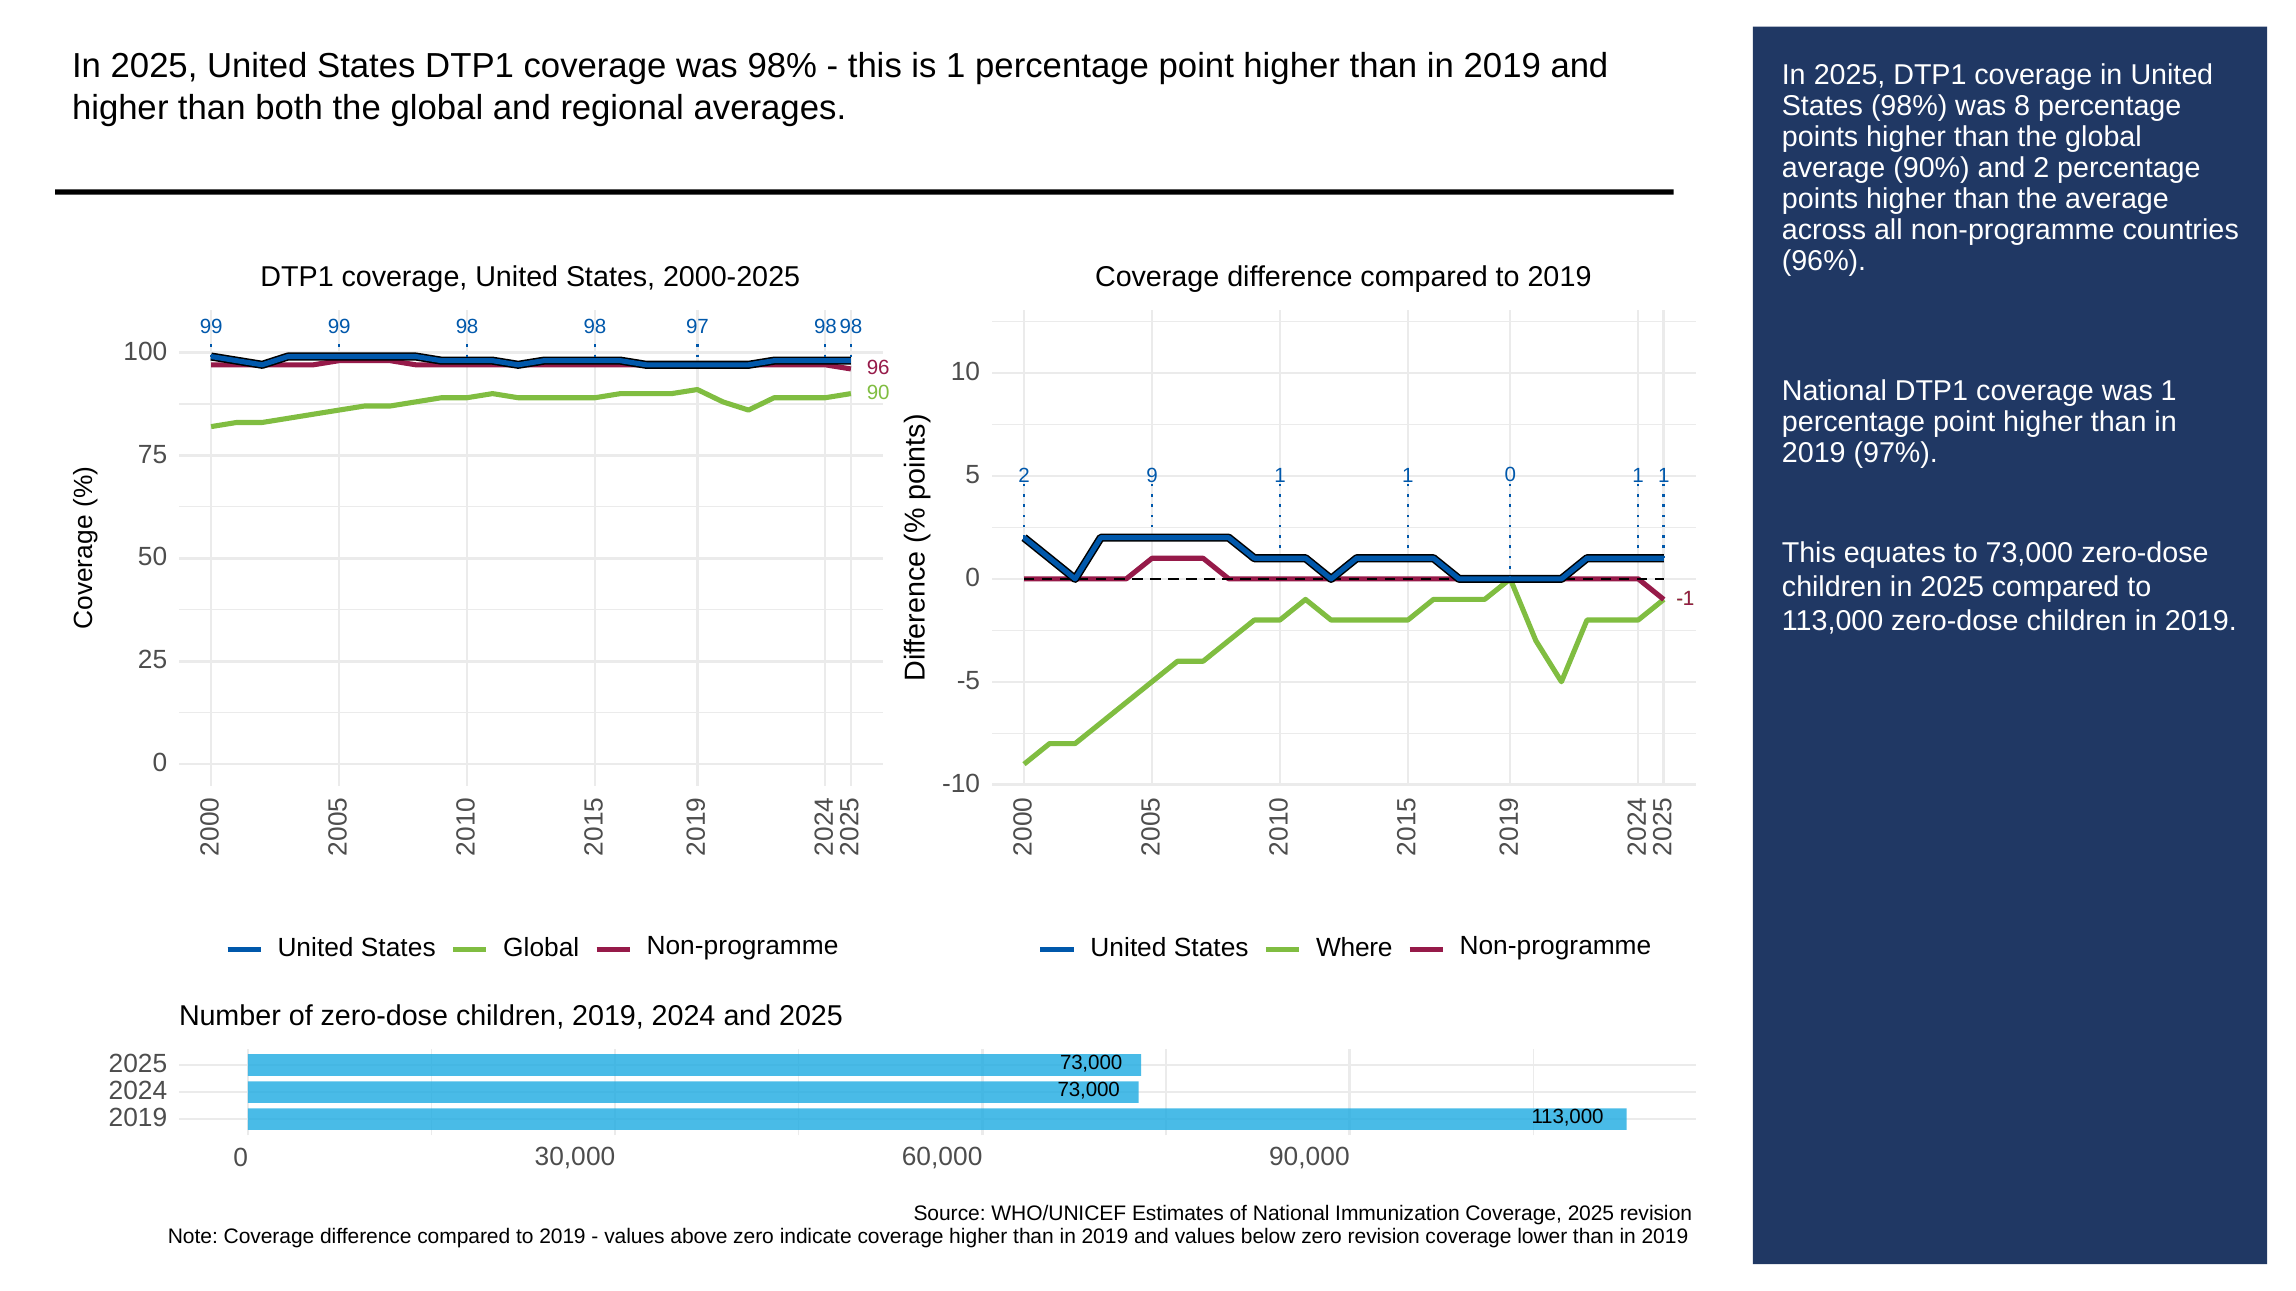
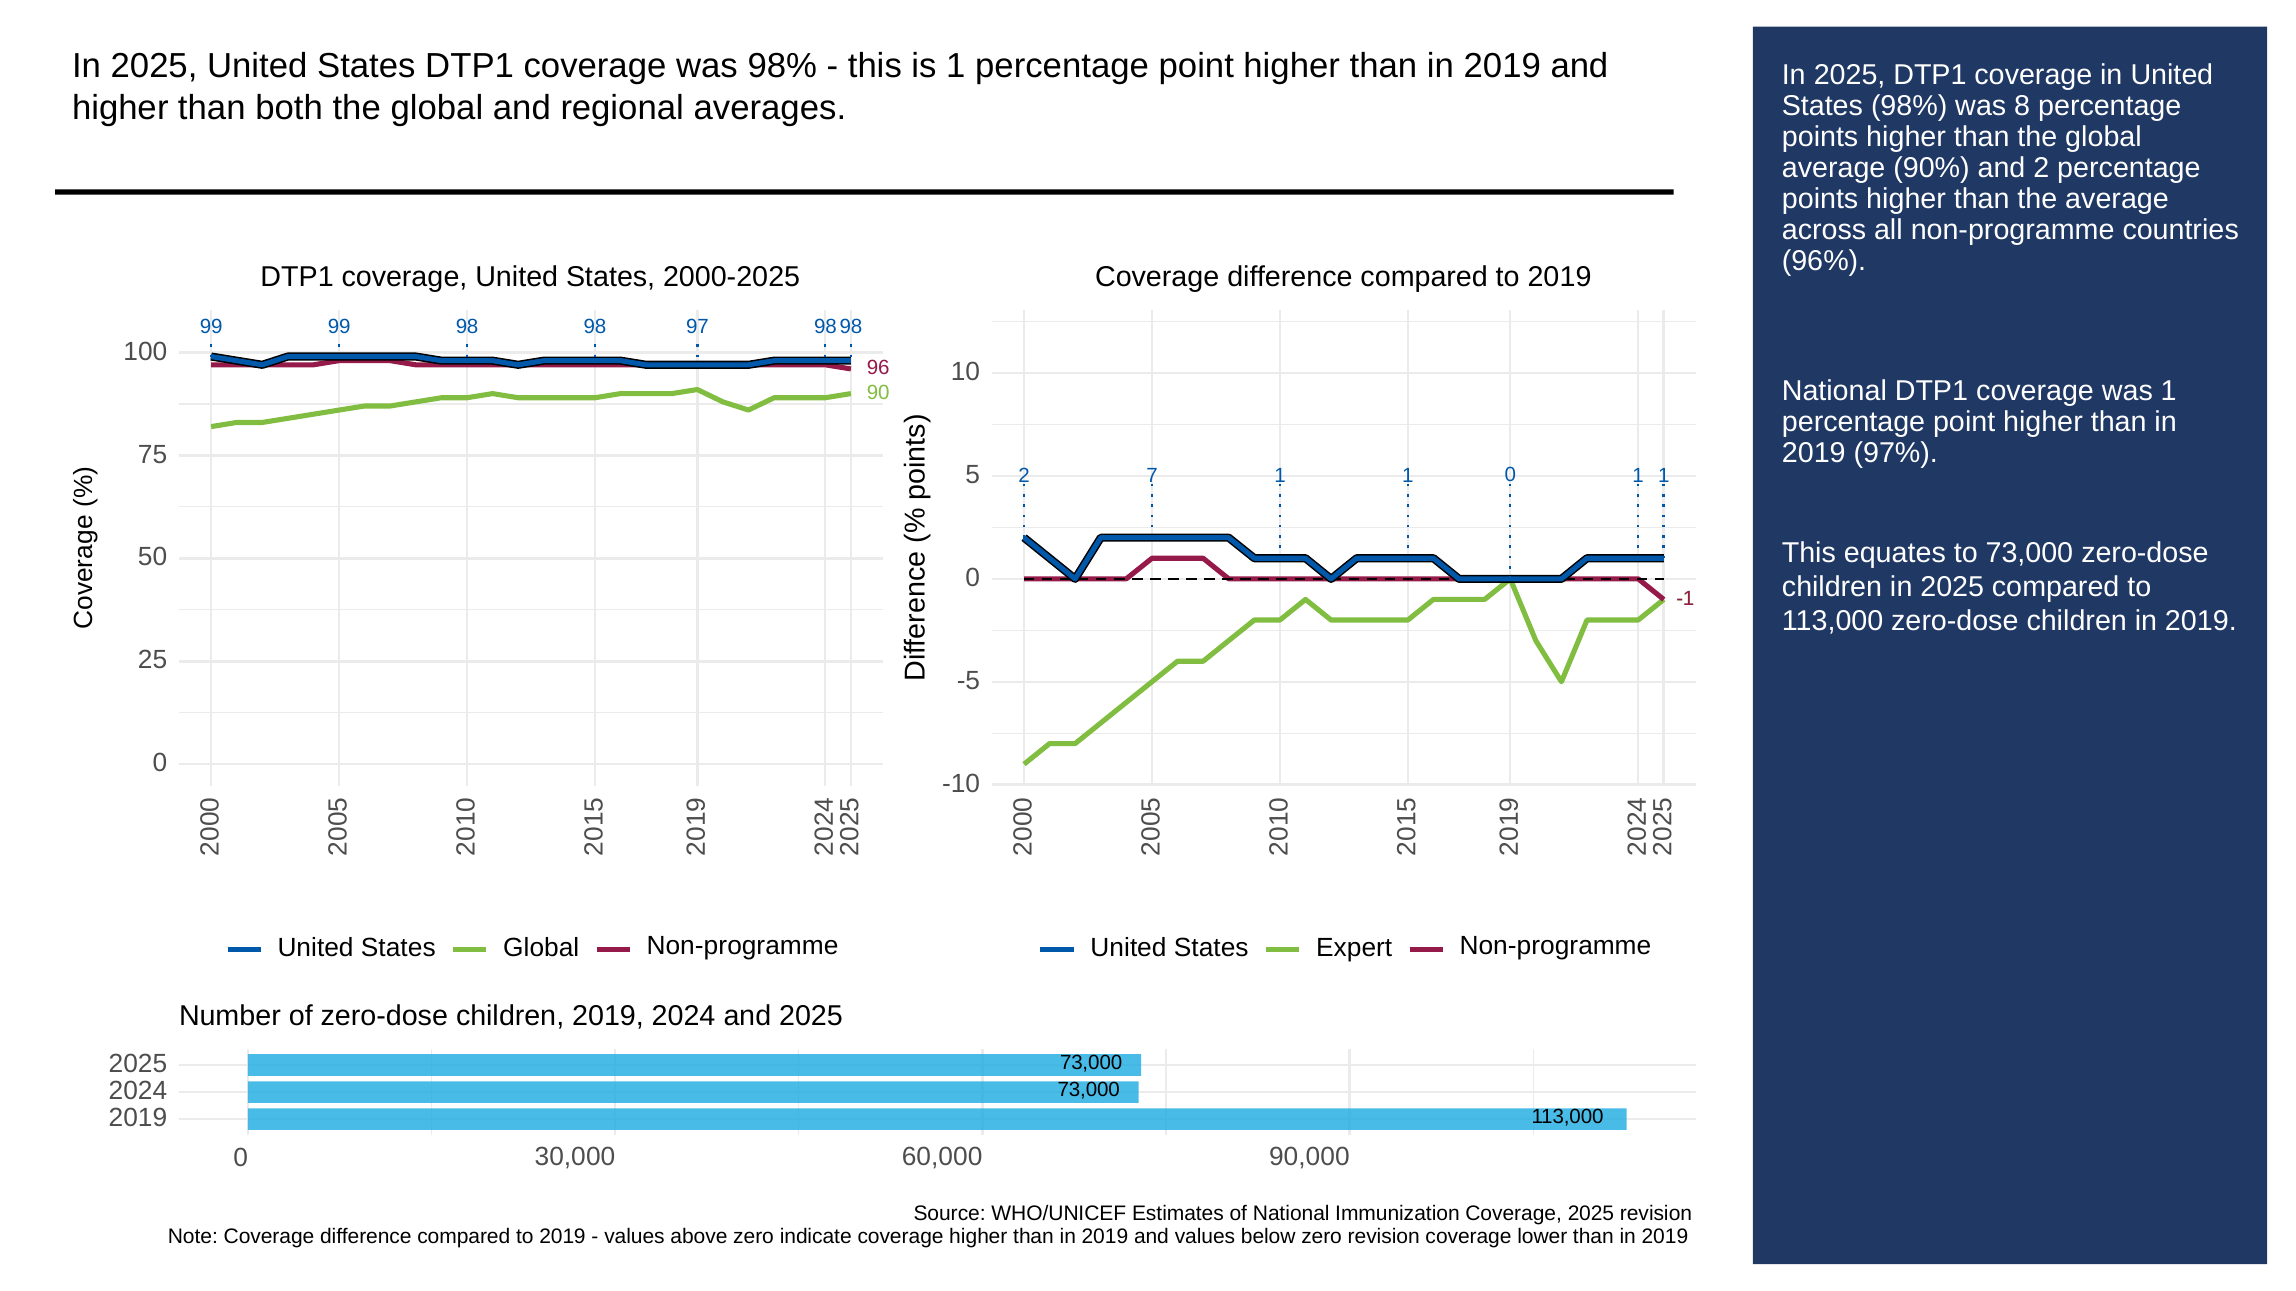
2 9: 9 -> 7 (1152, 475)
Where: Where -> Expert (1354, 948)
